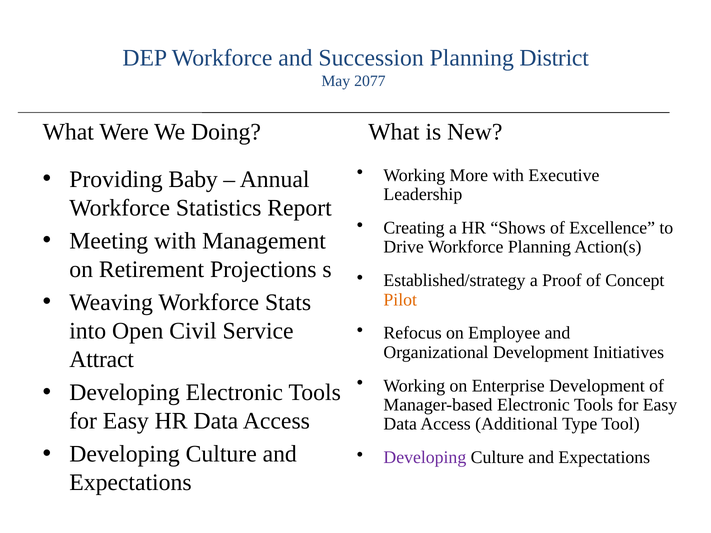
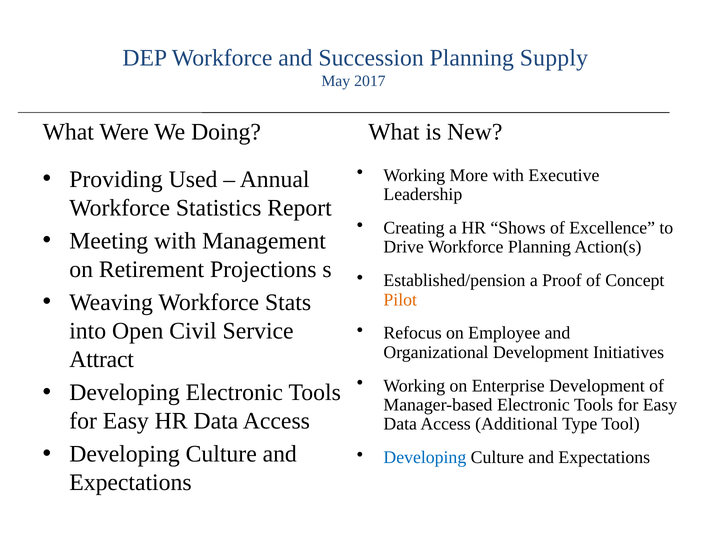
District: District -> Supply (554, 58)
2077: 2077 -> 2017 (370, 81)
Baby: Baby -> Used (193, 179)
Established/strategy: Established/strategy -> Established/pension (454, 281)
Developing colour: purple -> blue (425, 458)
